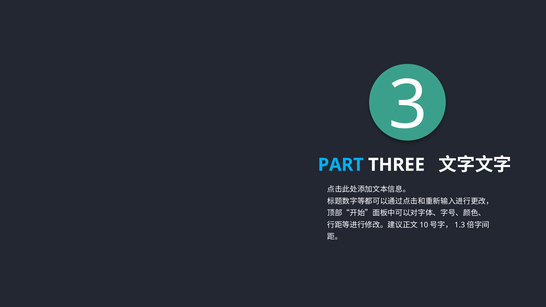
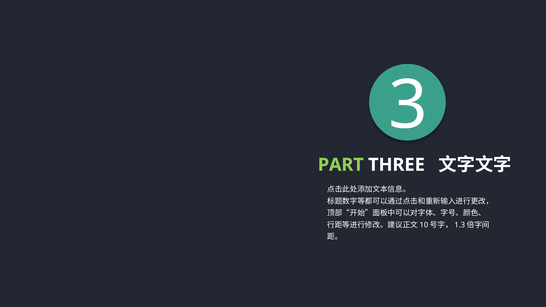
PART colour: light blue -> light green (341, 165)
